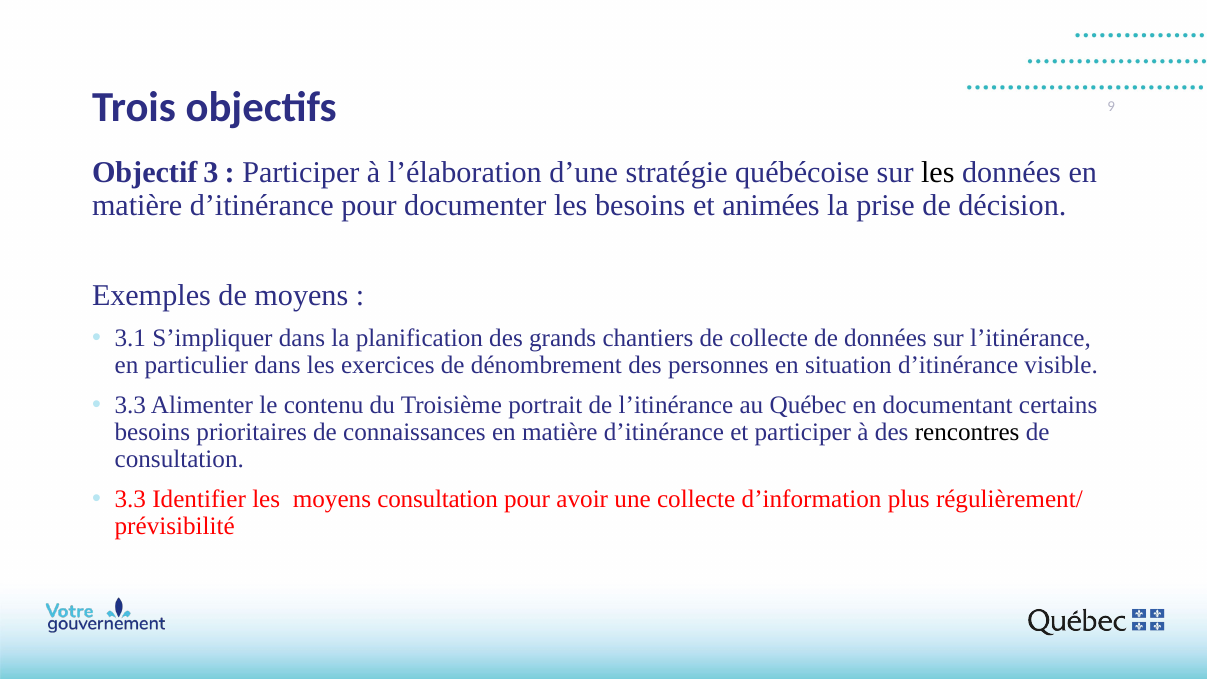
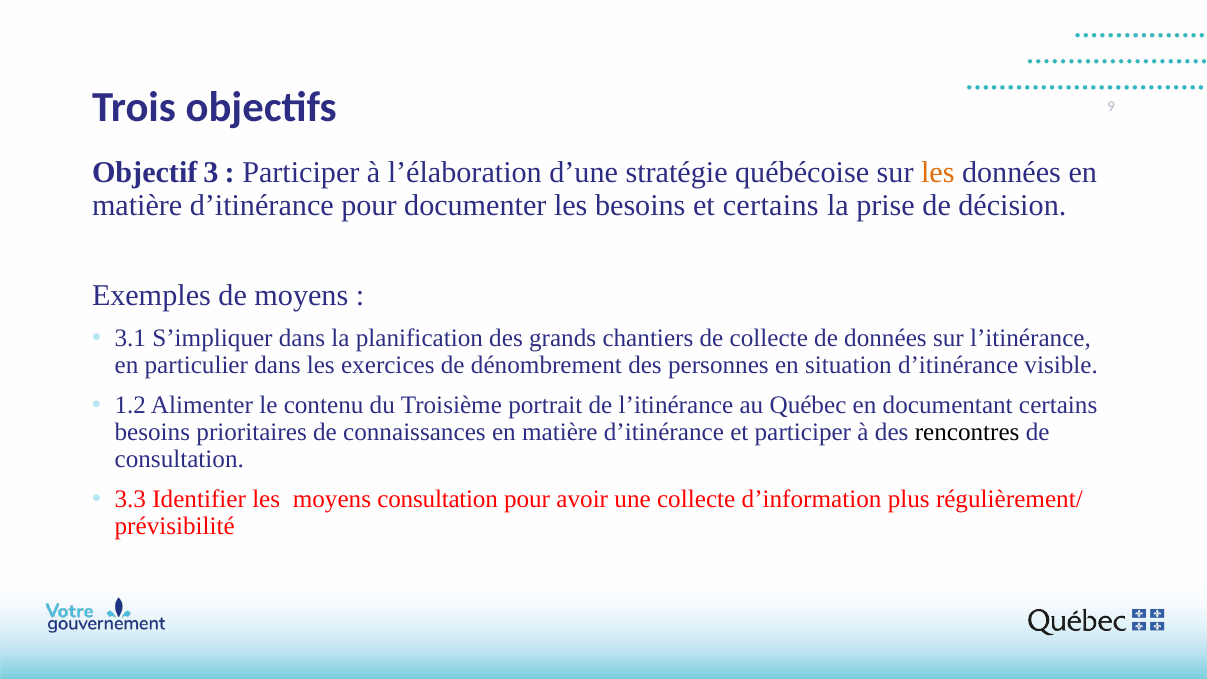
les colour: black -> orange (938, 173)
et animées: animées -> certains (771, 205)
3.3: 3.3 -> 1.2 (130, 405)
